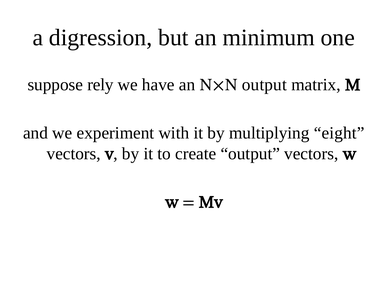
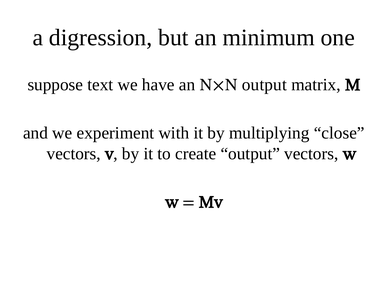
rely: rely -> text (100, 85)
eight: eight -> close (339, 133)
